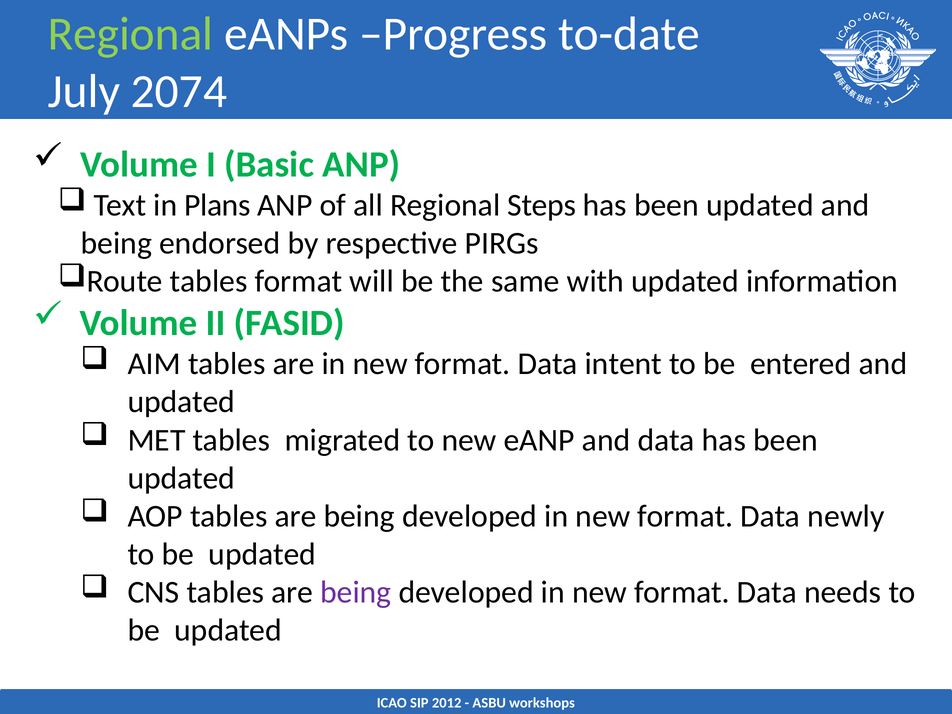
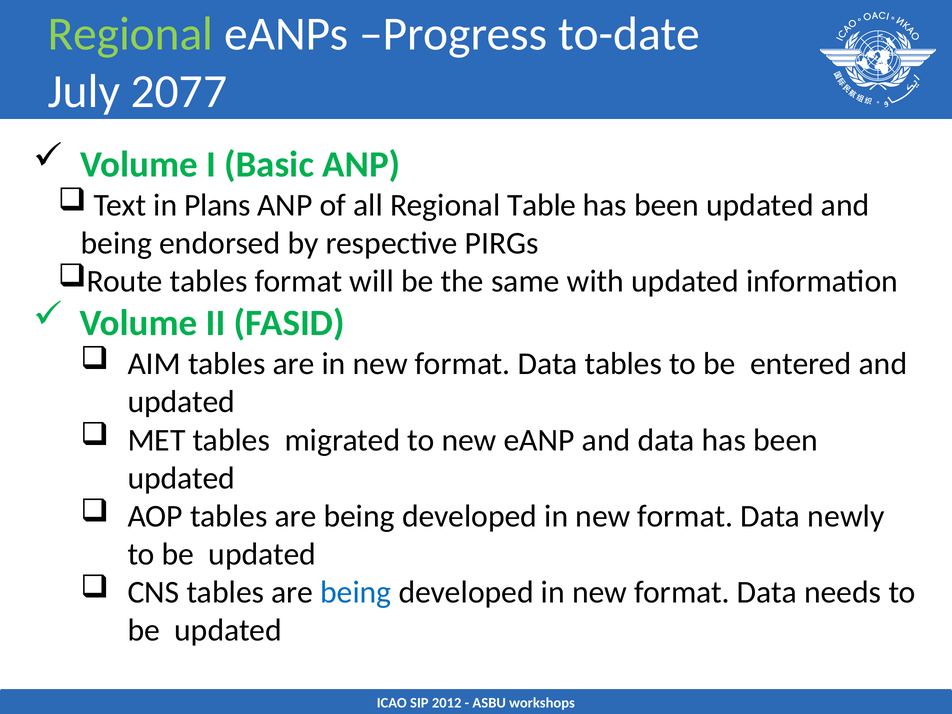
2074: 2074 -> 2077 (179, 91)
Steps: Steps -> Table (542, 205)
Data intent: intent -> tables (623, 364)
being colour: purple -> blue (356, 592)
